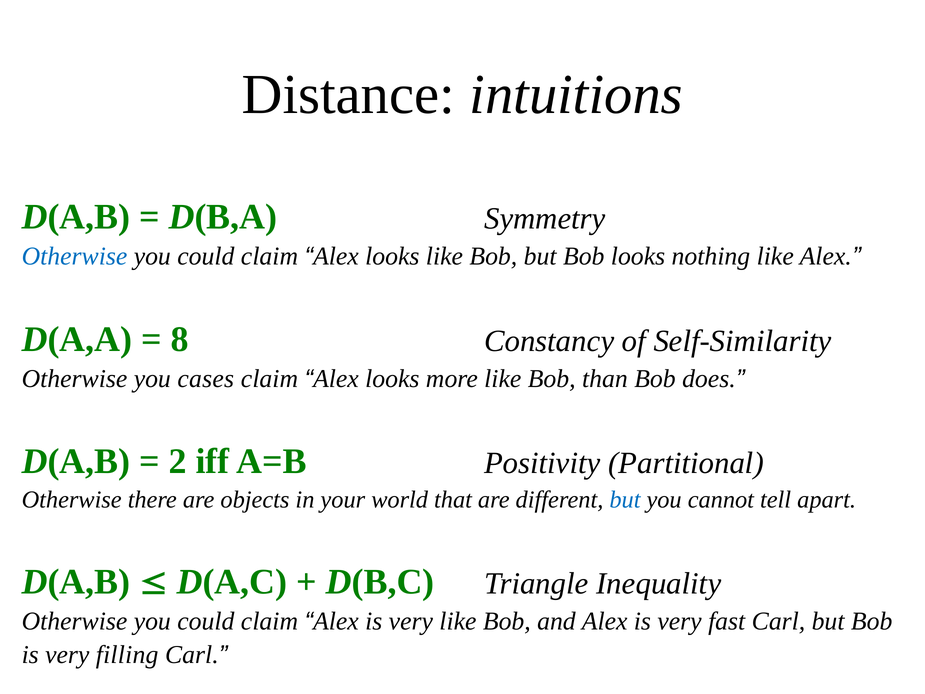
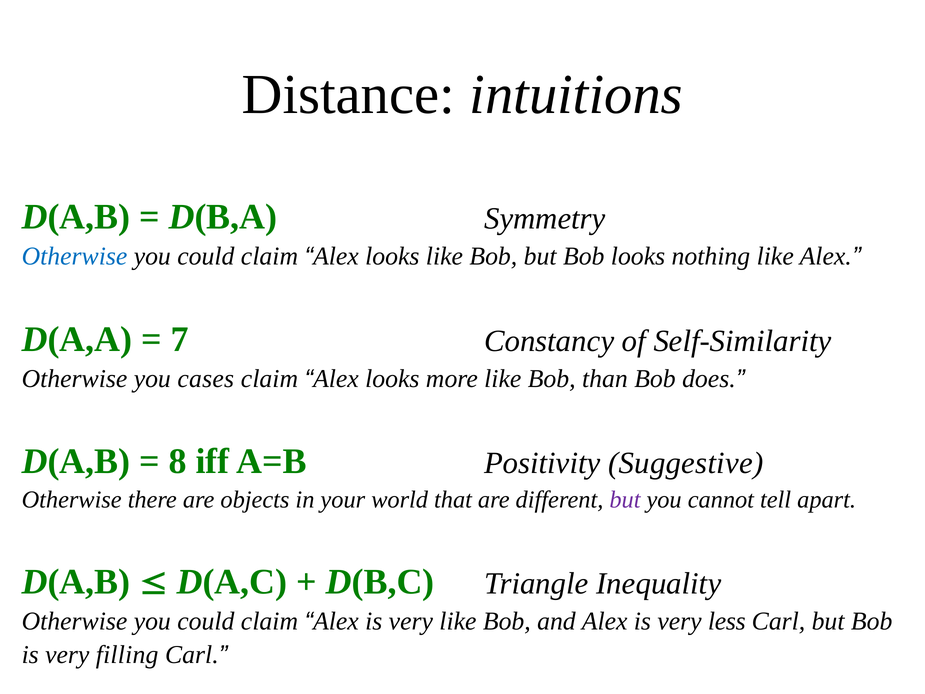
8: 8 -> 7 (180, 339)
2: 2 -> 8 (178, 461)
Partitional: Partitional -> Suggestive (686, 463)
but colour: blue -> purple (625, 499)
fast: fast -> less (727, 621)
